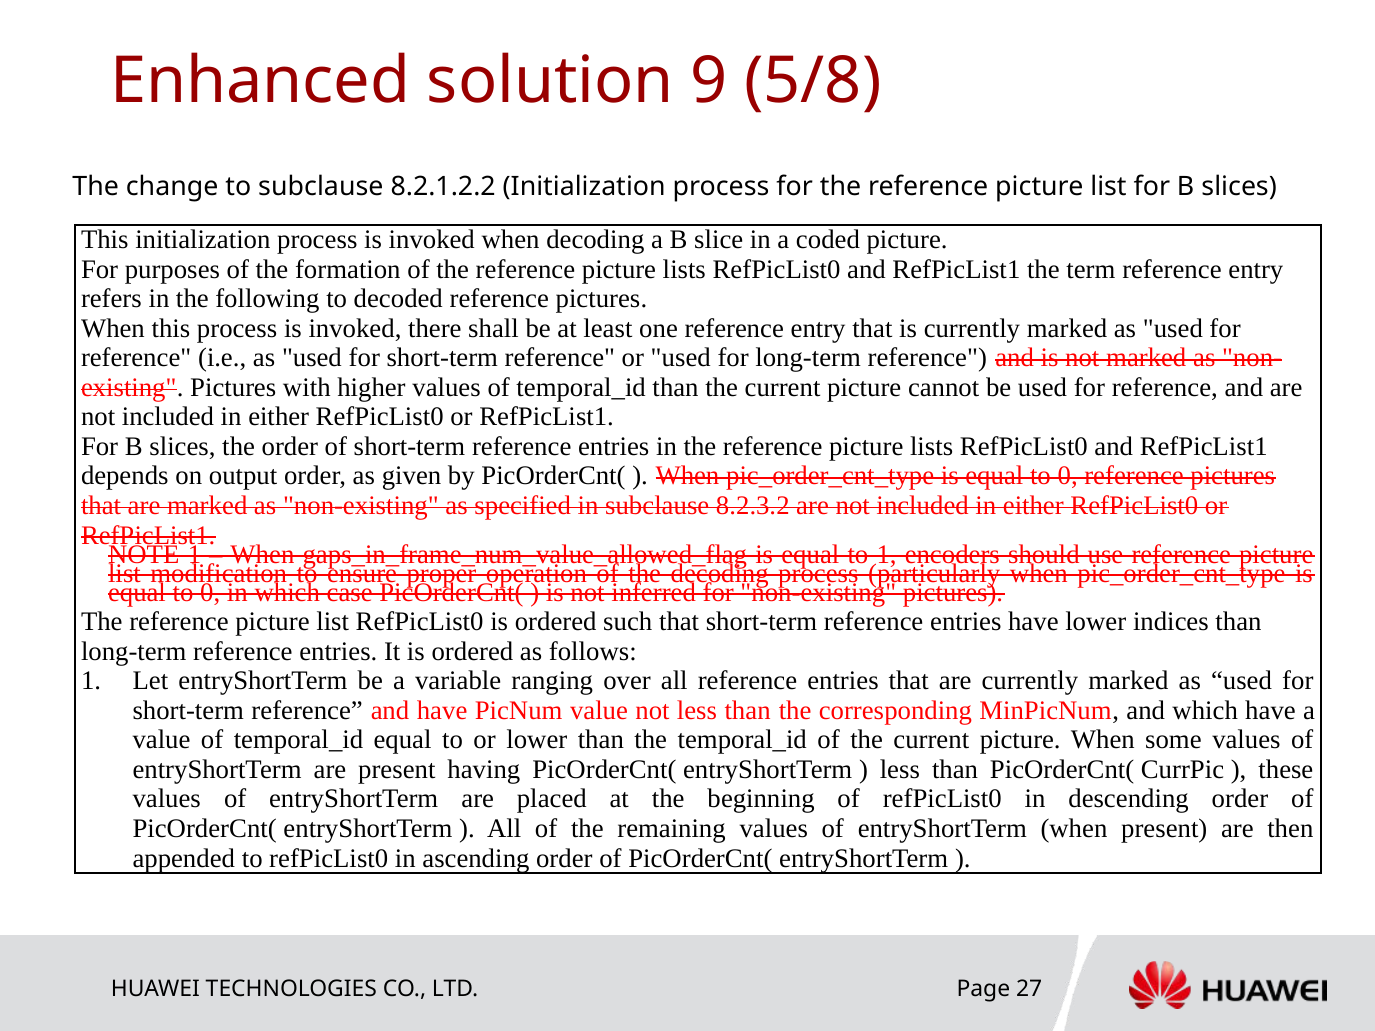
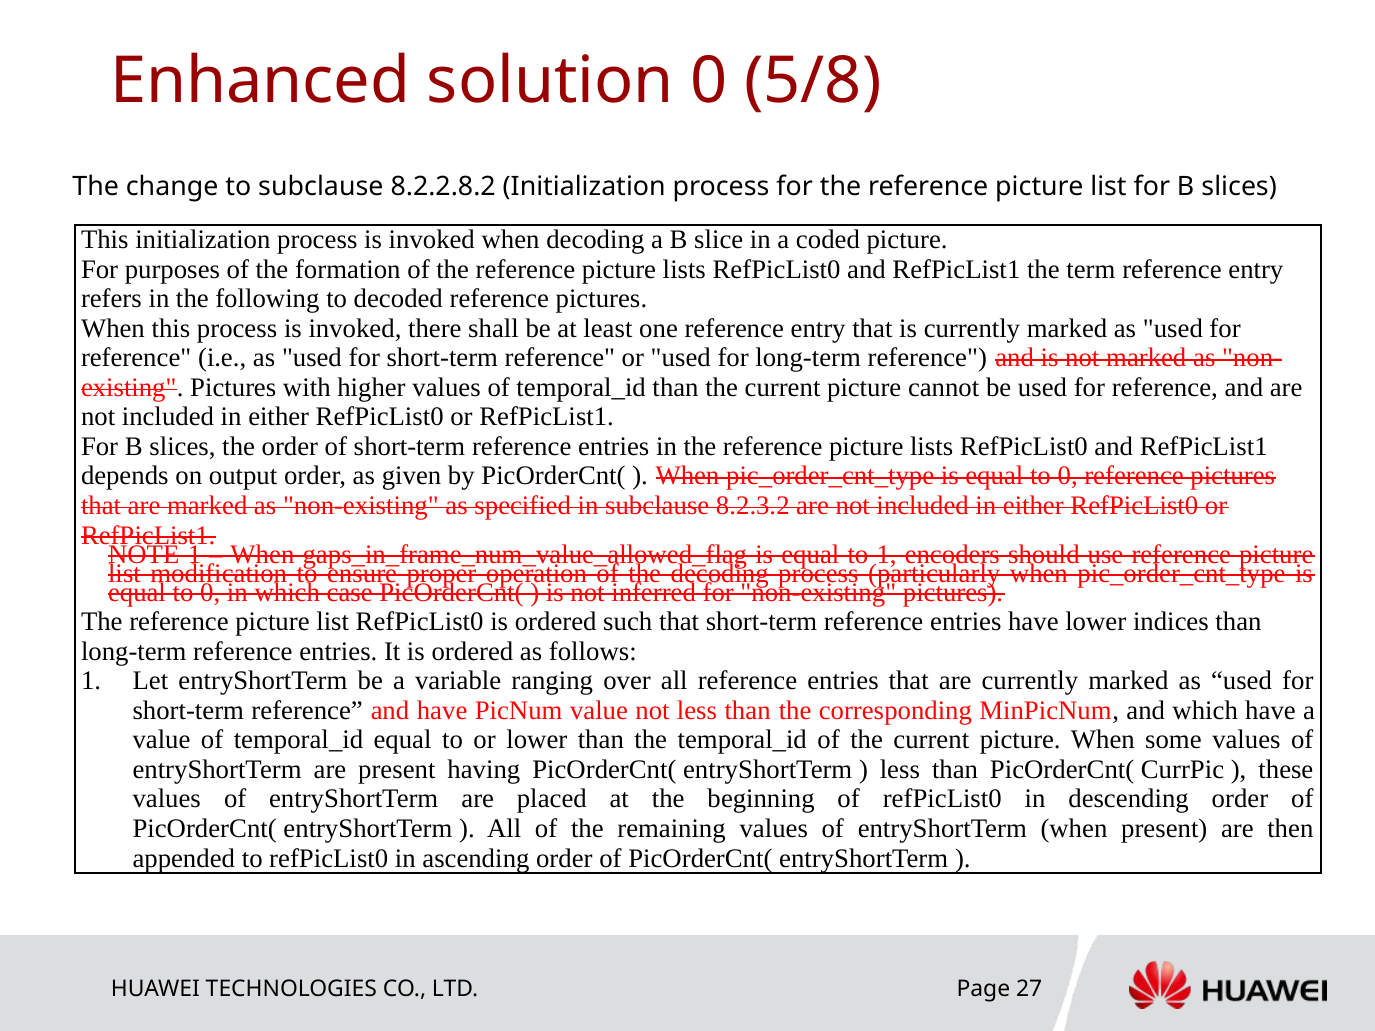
solution 9: 9 -> 0 (709, 81)
8.2.1.2.2: 8.2.1.2.2 -> 8.2.2.8.2 (443, 187)
